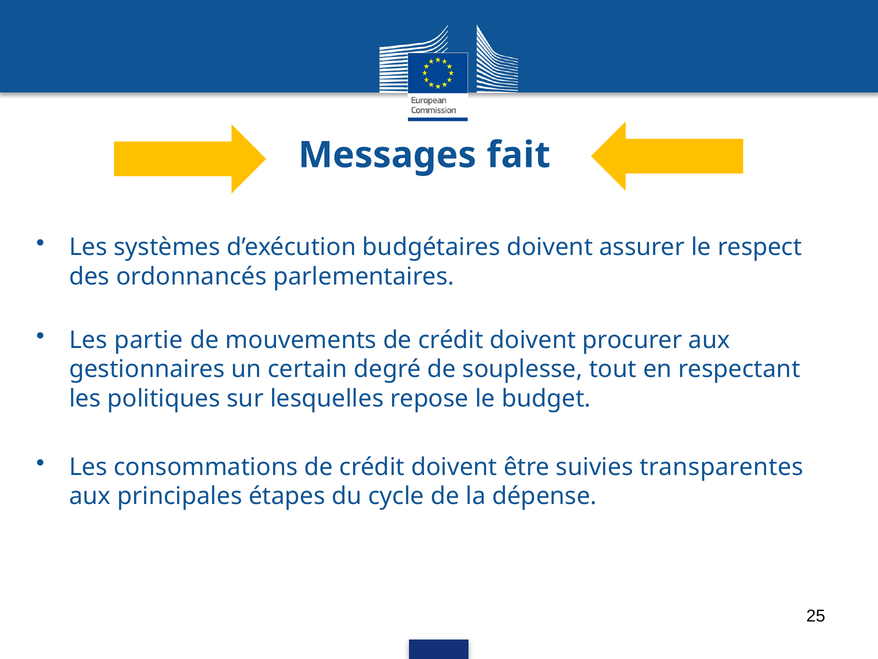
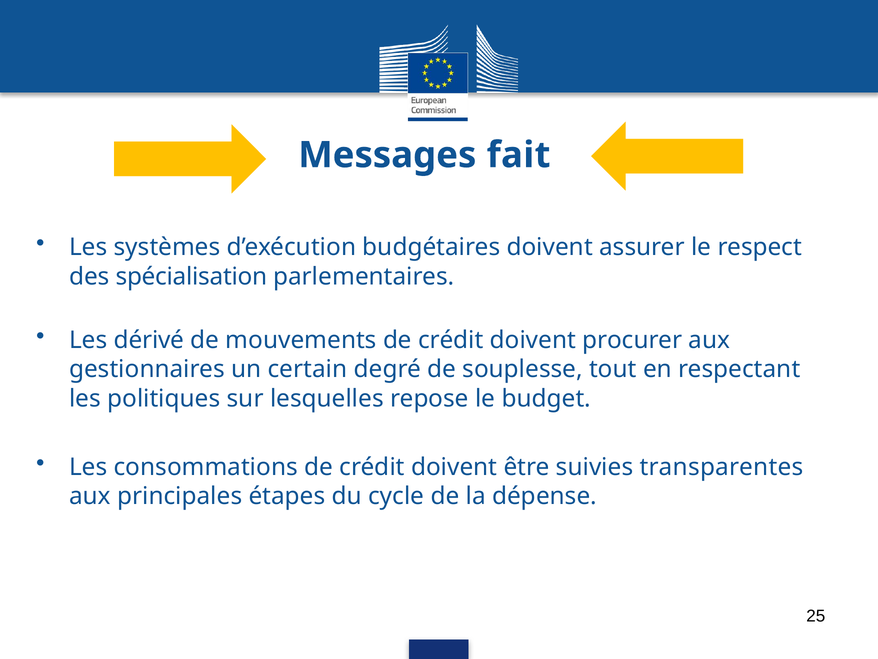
ordonnancés: ordonnancés -> spécialisation (192, 276)
partie: partie -> dérivé (149, 340)
